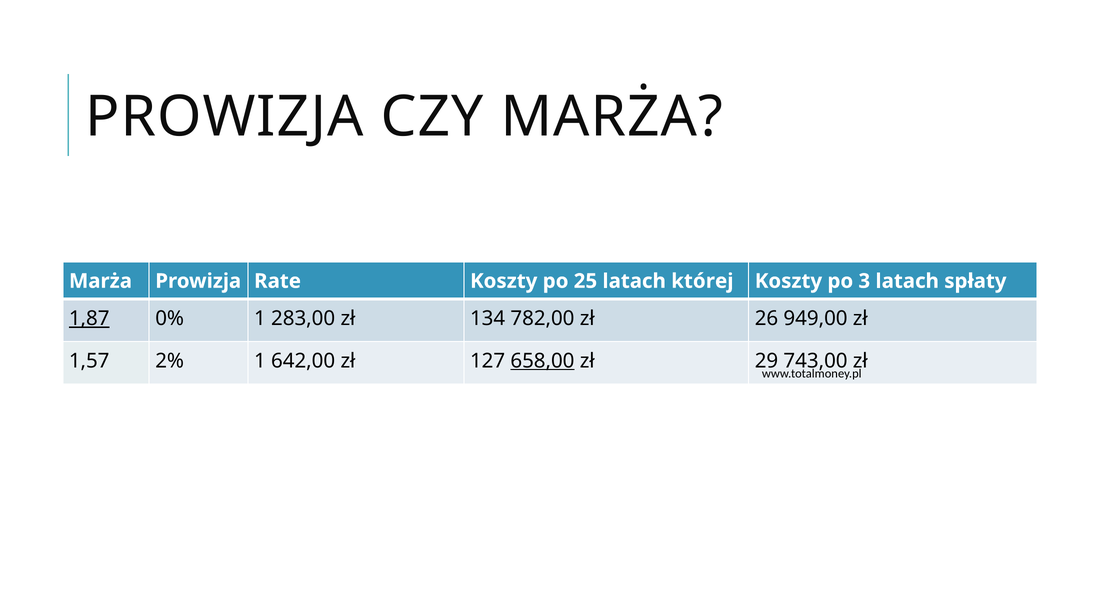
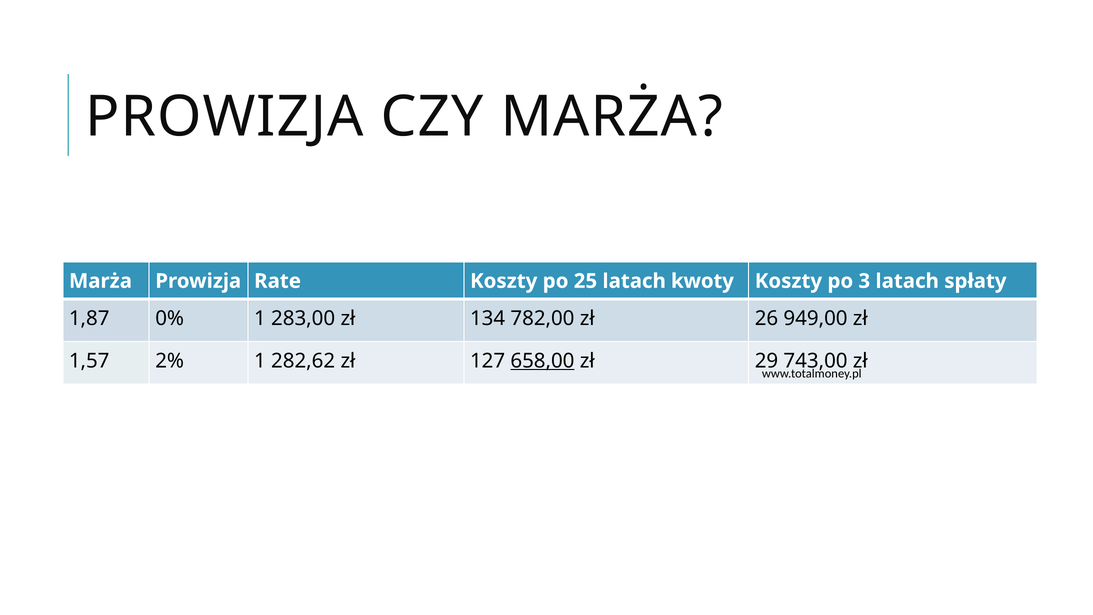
której: której -> kwoty (702, 281)
1,87 underline: present -> none (89, 318)
642,00: 642,00 -> 282,62 (303, 361)
